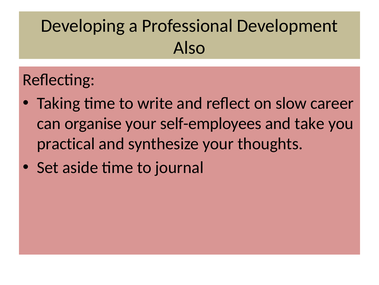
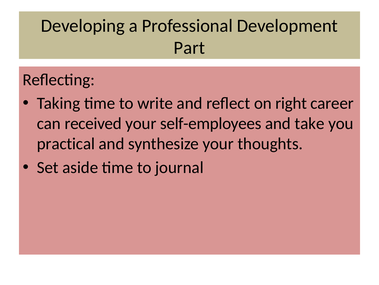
Also: Also -> Part (189, 48)
slow: slow -> right (291, 103)
organise: organise -> received (93, 123)
